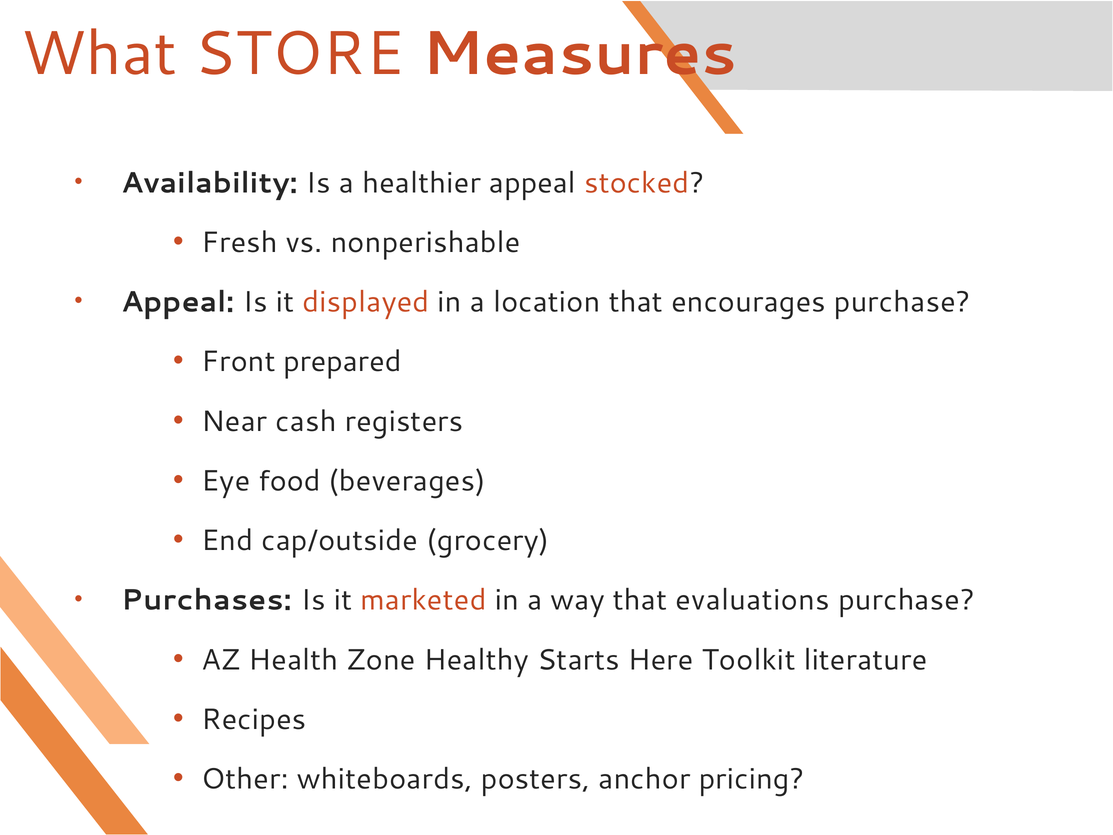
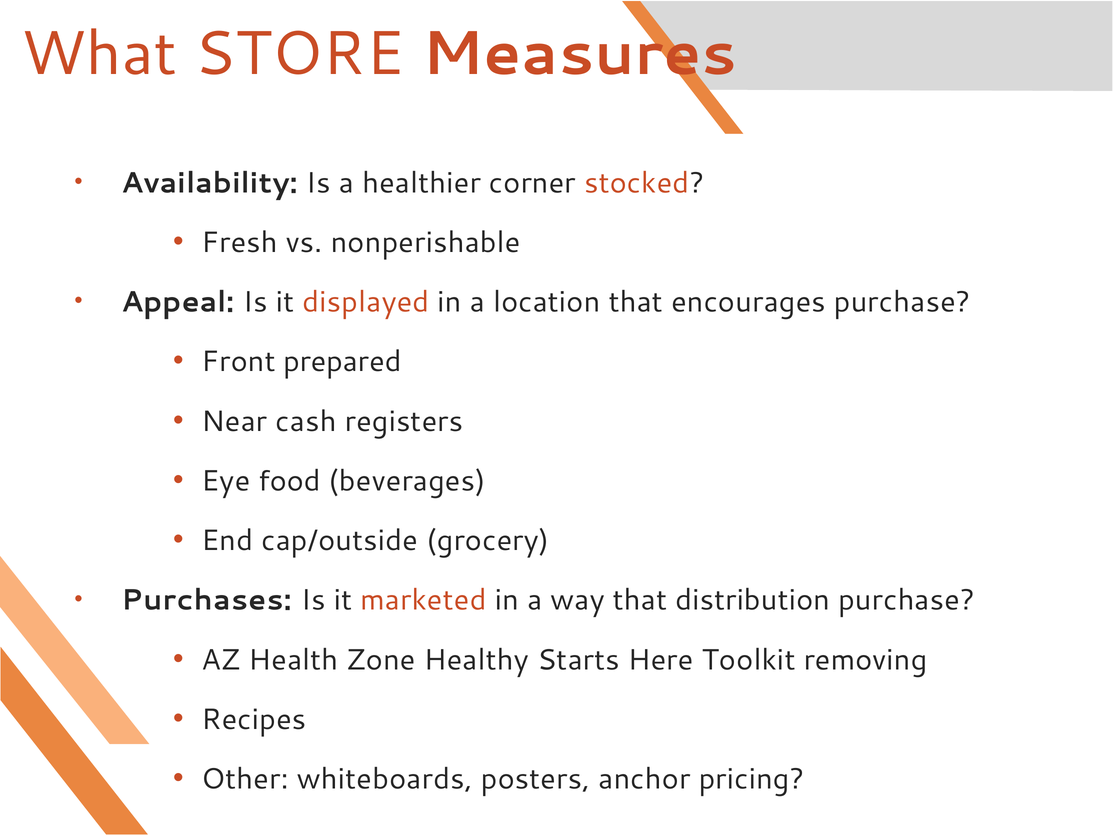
healthier appeal: appeal -> corner (532, 183)
evaluations: evaluations -> distribution (753, 600)
literature: literature -> removing (865, 660)
